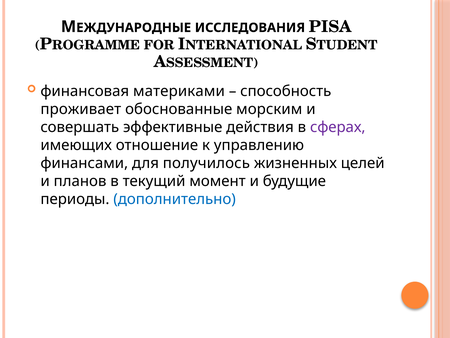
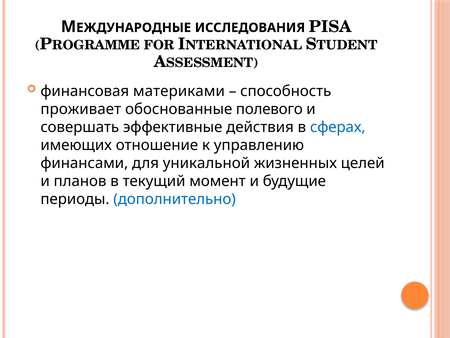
морским: морским -> полевого (269, 109)
сферах colour: purple -> blue (338, 127)
получилось: получилось -> уникальной (206, 163)
